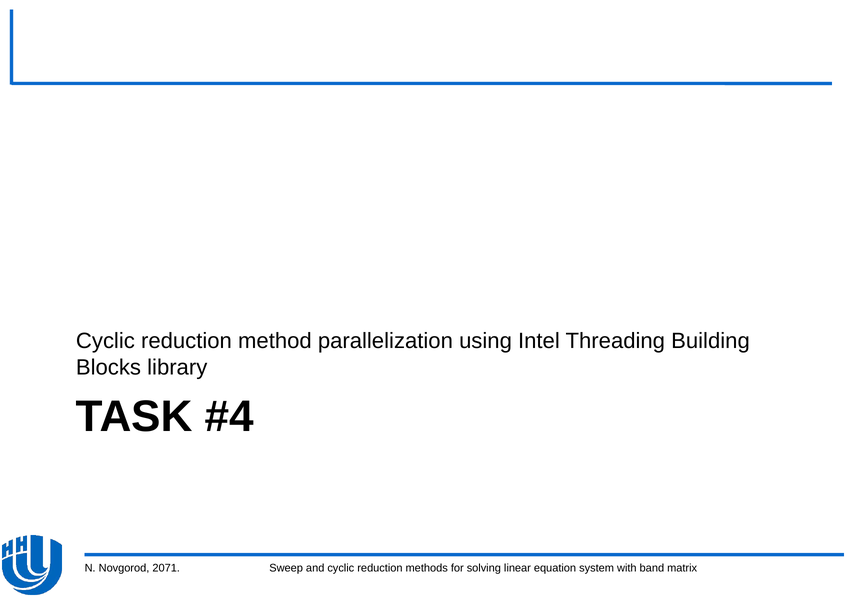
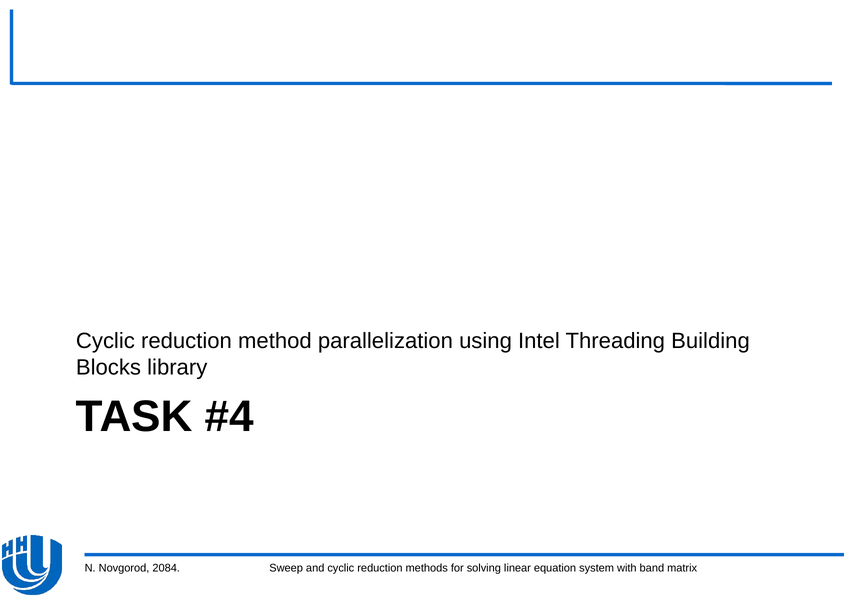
2071: 2071 -> 2084 (166, 568)
